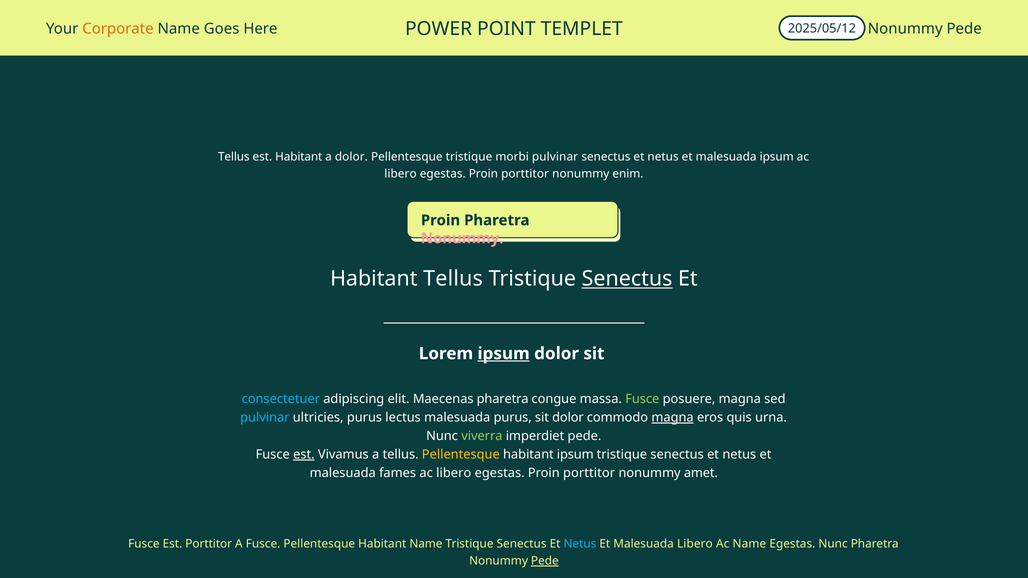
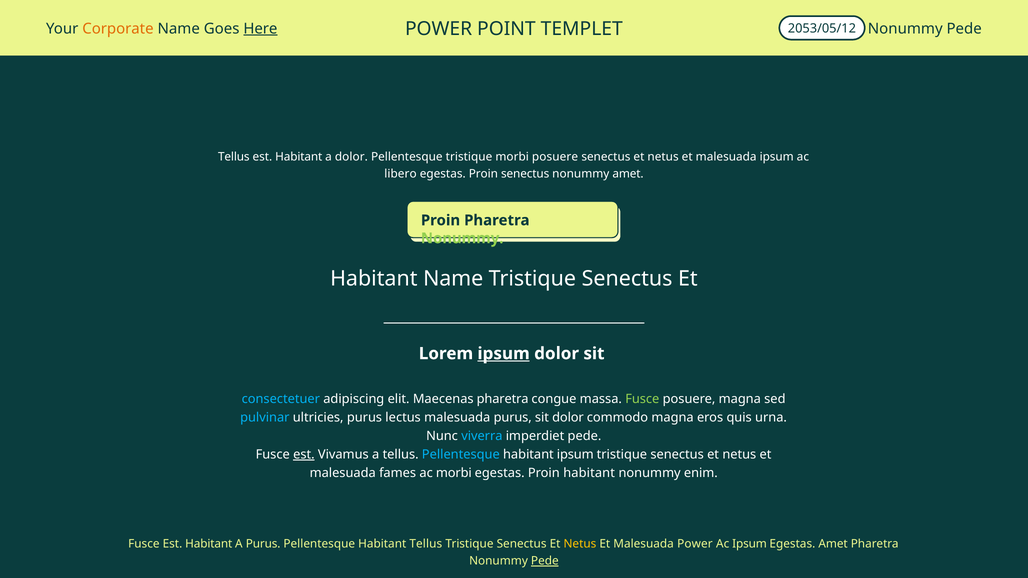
Here underline: none -> present (260, 29)
2025/05/12: 2025/05/12 -> 2053/05/12 (822, 29)
morbi pulvinar: pulvinar -> posuere (555, 157)
porttitor: porttitor -> senectus (525, 174)
nonummy enim: enim -> amet (628, 174)
Nonummy colour: pink -> light green (462, 238)
Habitant Tellus: Tellus -> Name (453, 279)
Senectus underline: present -> none (627, 279)
magna underline: present -> none (673, 418)
viverra colour: light green -> light blue (482, 436)
Pellentesque colour: yellow -> light blue (461, 455)
fames ac libero: libero -> morbi (454, 473)
porttitor: porttitor -> habitant (589, 473)
amet: amet -> enim (701, 473)
Fusce Est Porttitor: Porttitor -> Habitant (209, 544)
A Fusce: Fusce -> Purus (263, 544)
Habitant Name: Name -> Tellus (426, 544)
Netus colour: light blue -> yellow (580, 544)
Malesuada Libero: Libero -> Power (695, 544)
Ac Name: Name -> Ipsum (749, 544)
Egestas Nunc: Nunc -> Amet (833, 544)
